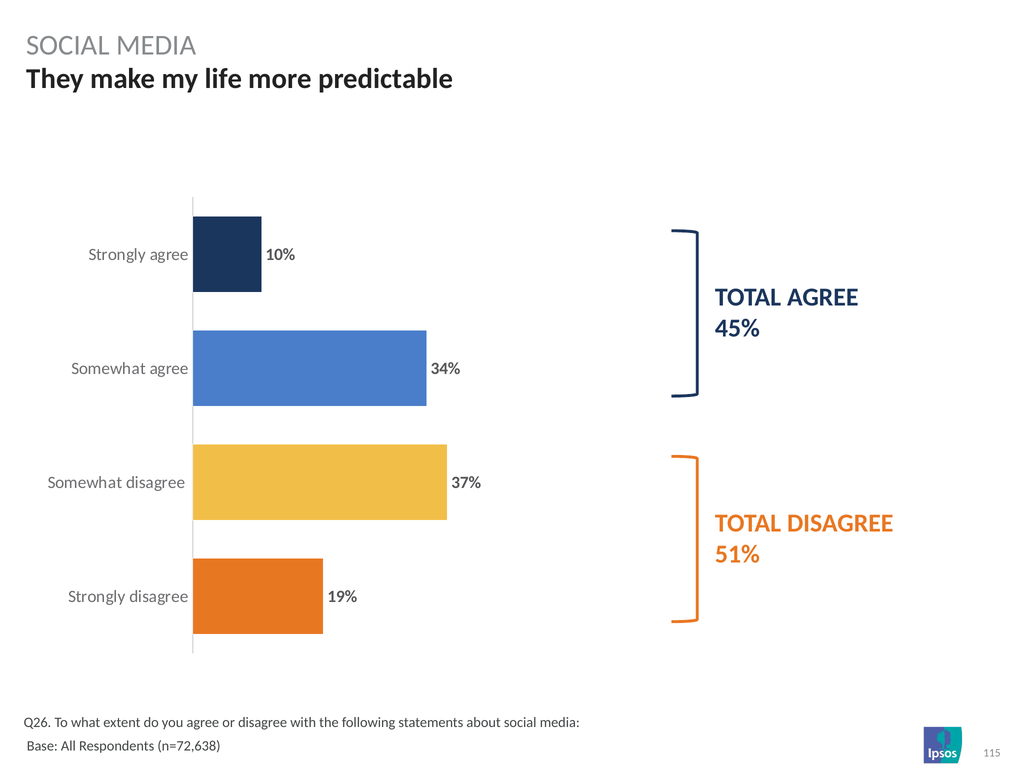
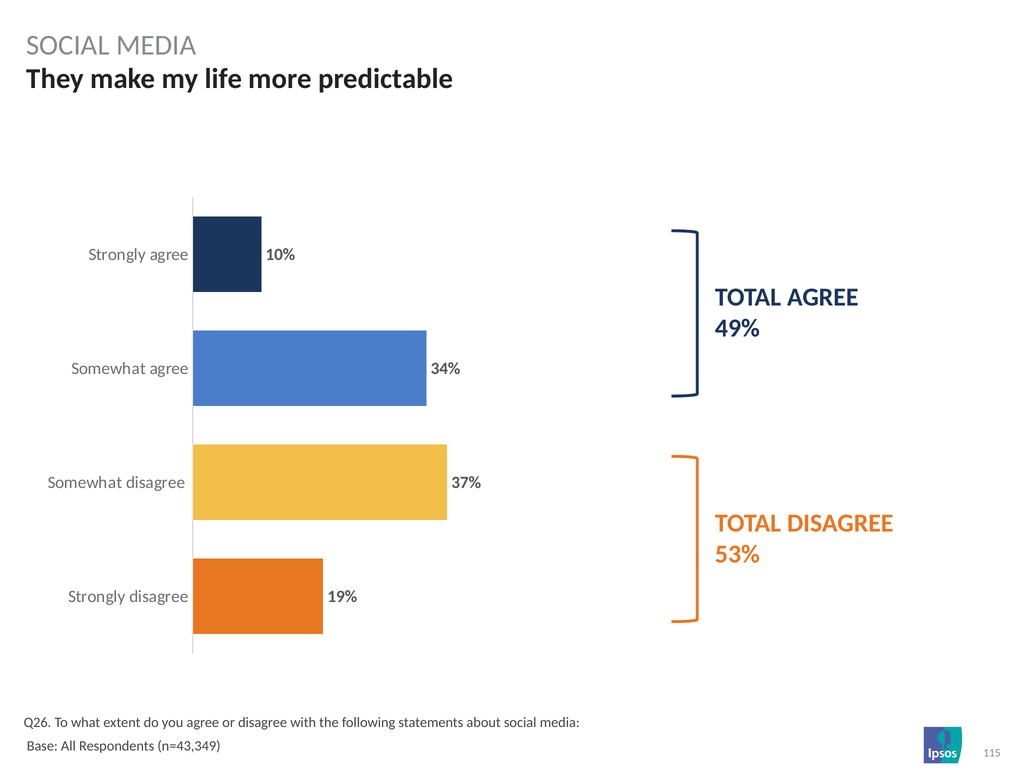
45%: 45% -> 49% (737, 328)
51%: 51% -> 53% (737, 554)
n=72,638: n=72,638 -> n=43,349 (189, 746)
